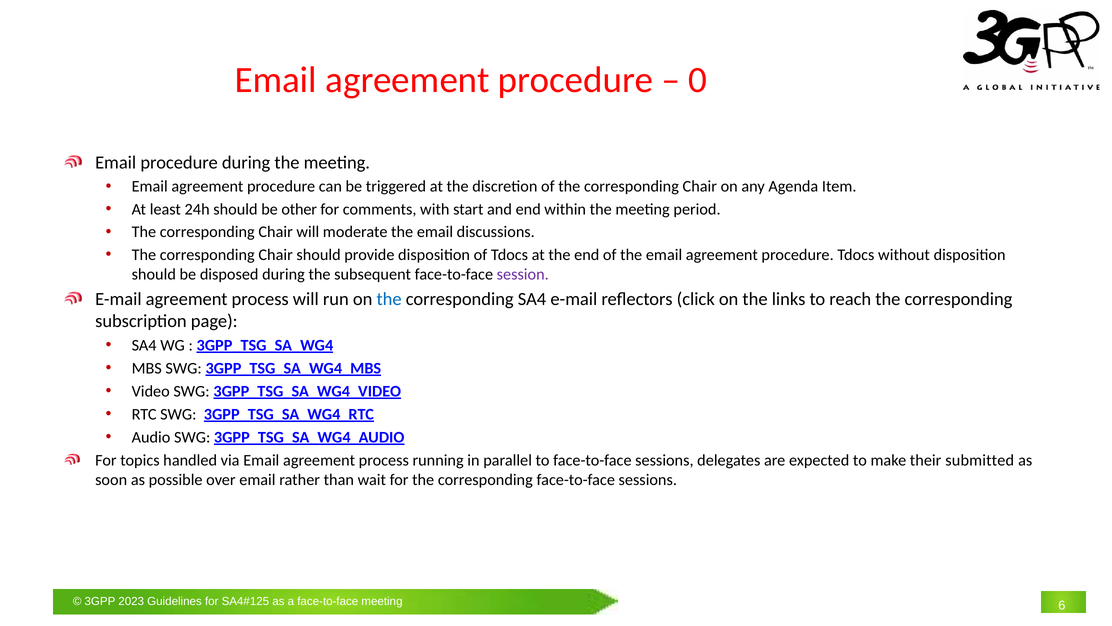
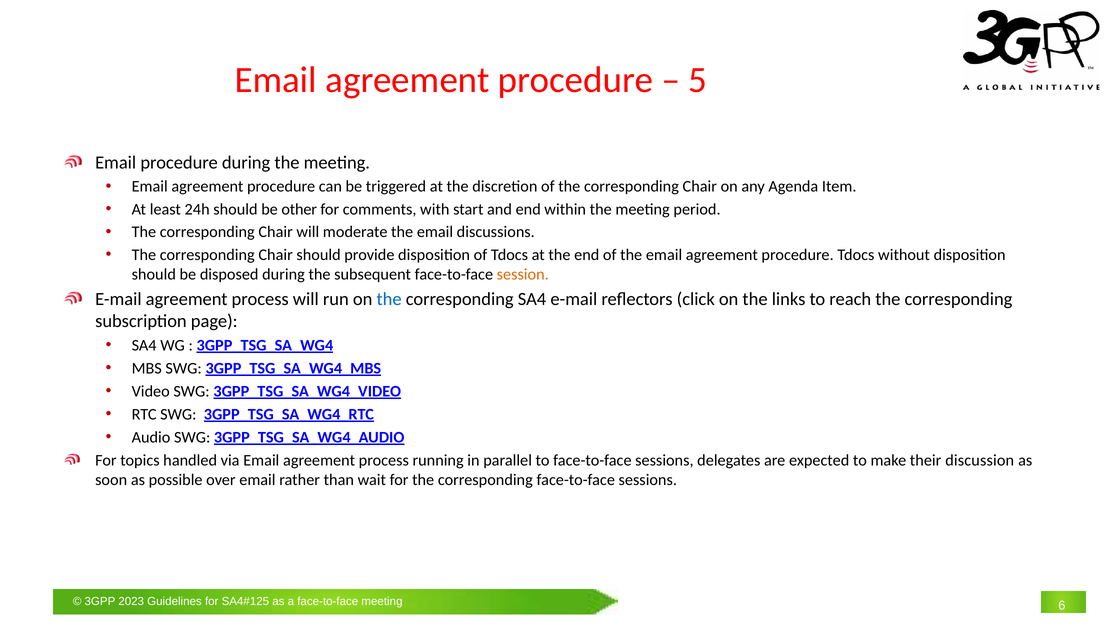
0: 0 -> 5 (698, 80)
session colour: purple -> orange (523, 274)
submitted: submitted -> discussion (980, 460)
